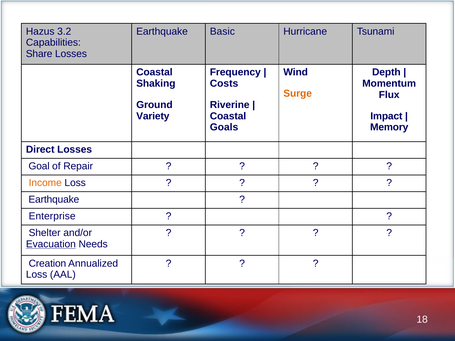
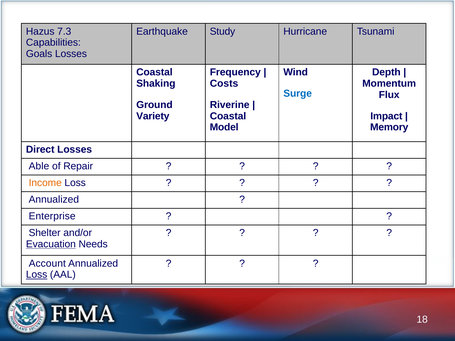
3.2: 3.2 -> 7.3 (64, 31)
Basic: Basic -> Study (222, 31)
Share: Share -> Goals (39, 54)
Surge colour: orange -> blue (298, 94)
Goals: Goals -> Model (224, 127)
Goal: Goal -> Able (39, 166)
Earthquake: Earthquake -> Annualized (54, 200)
Creation: Creation -> Account (47, 264)
Loss underline: none -> present (37, 275)
